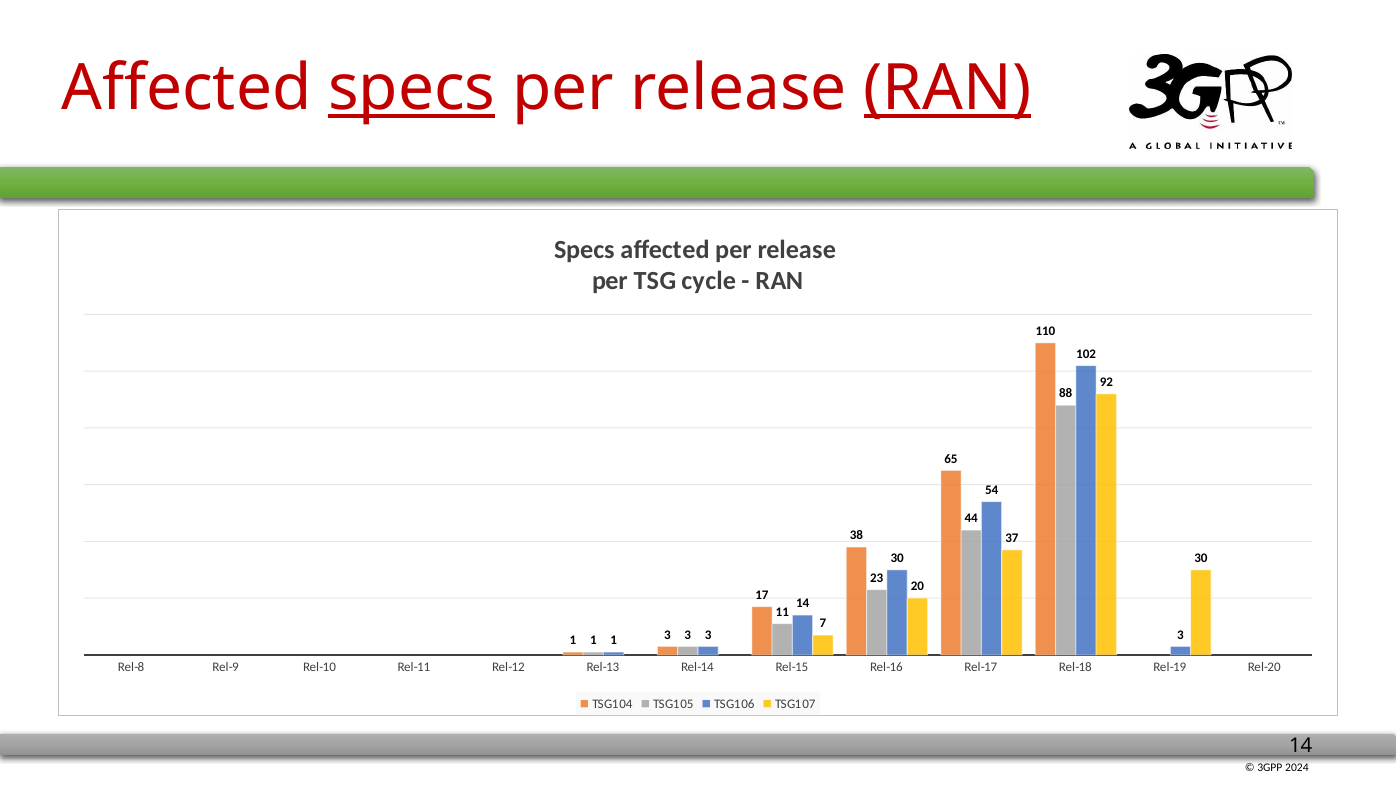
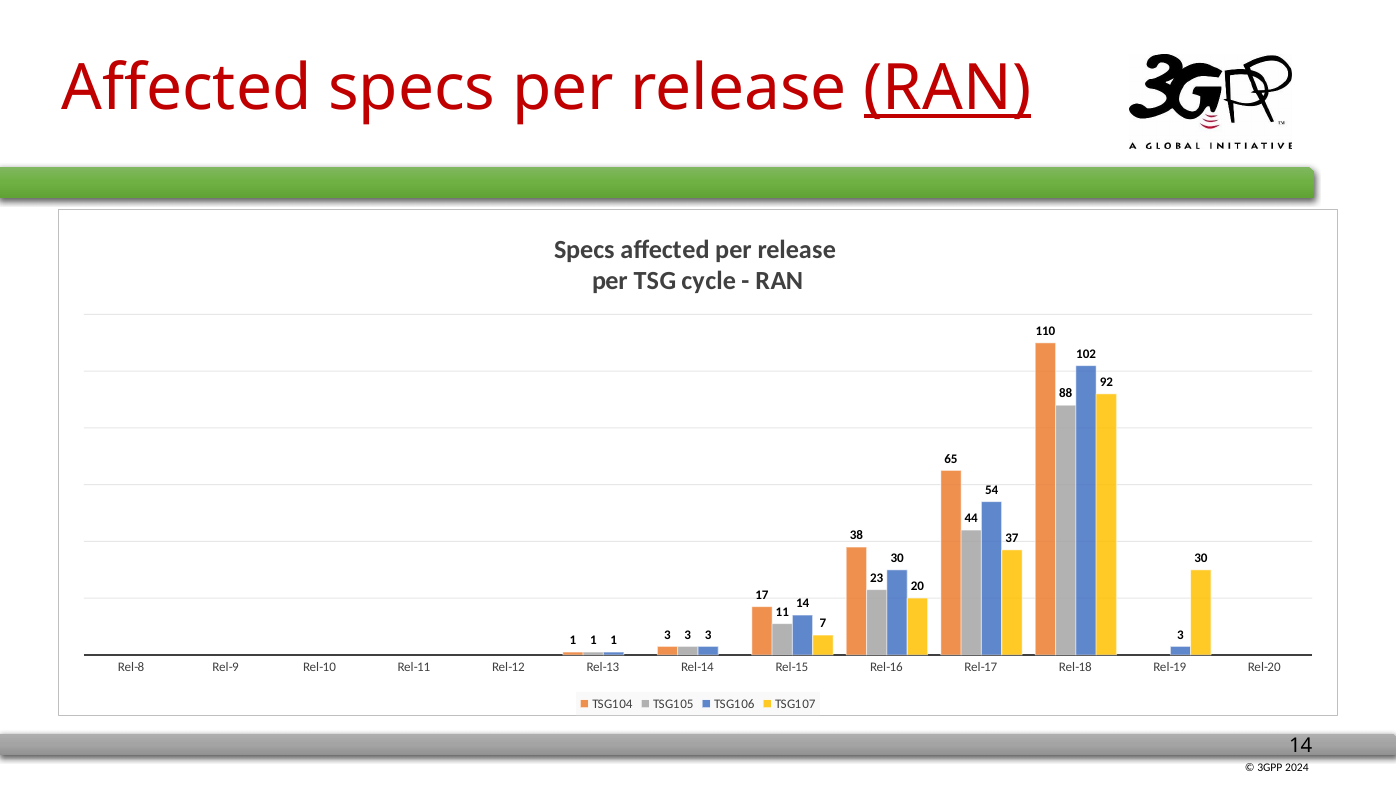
specs underline: present -> none (412, 89)
